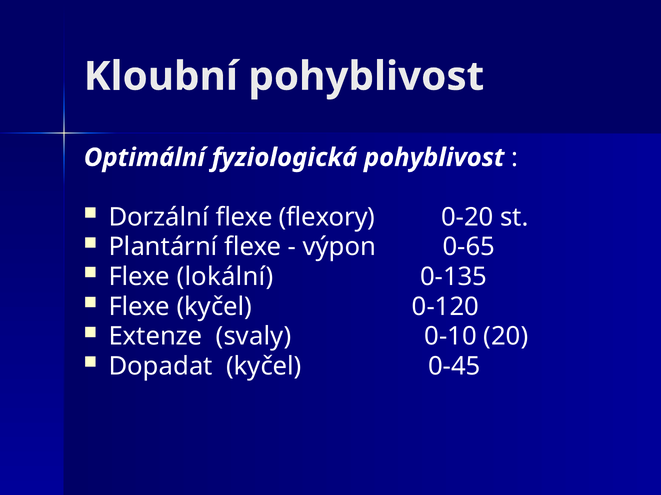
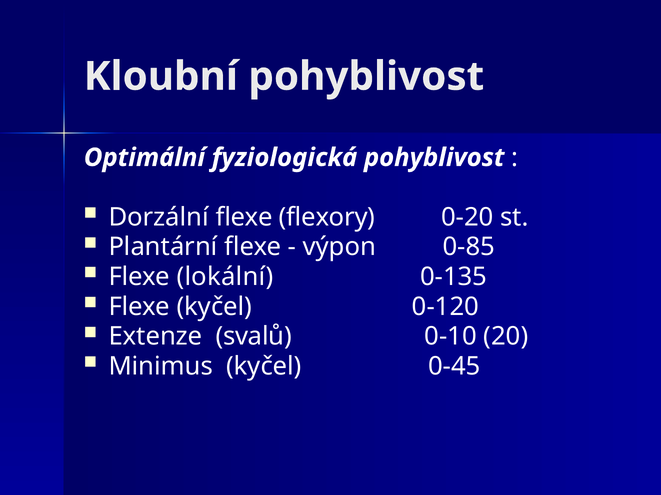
0-65: 0-65 -> 0-85 (469, 247)
svaly: svaly -> svalů (254, 337)
Dopadat: Dopadat -> Minimus (161, 367)
